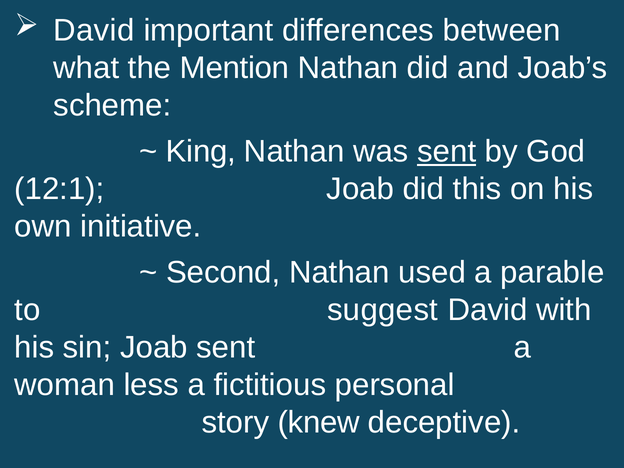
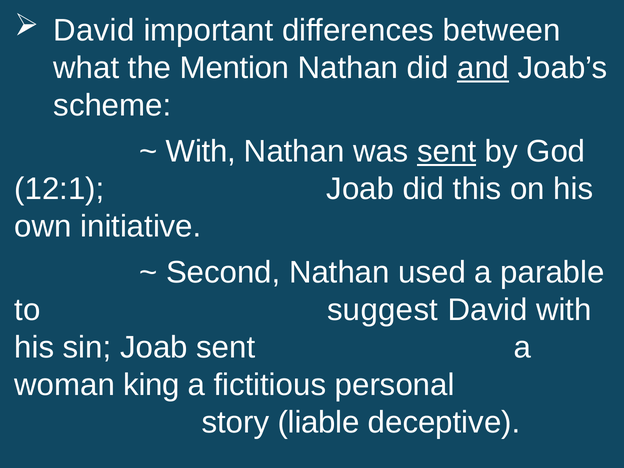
and underline: none -> present (483, 68)
King: King -> With (201, 152)
less: less -> king (151, 385)
knew: knew -> liable (319, 422)
